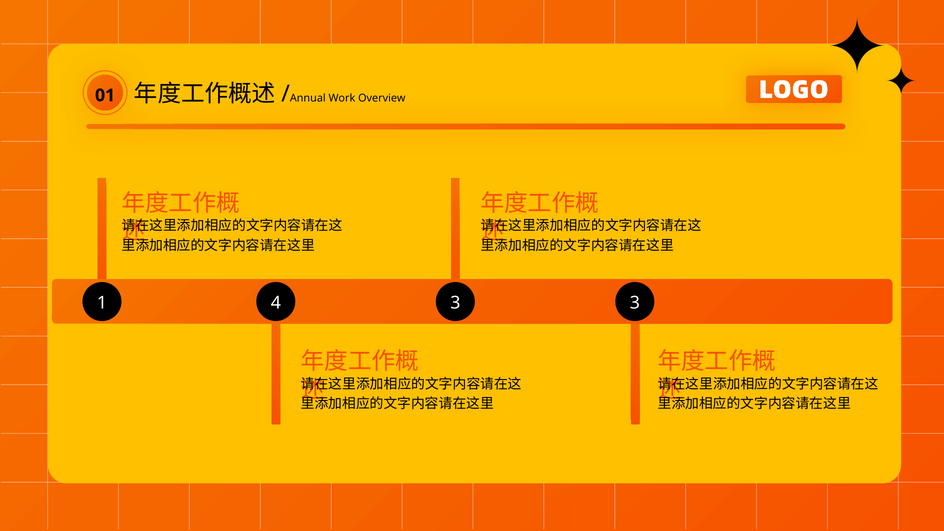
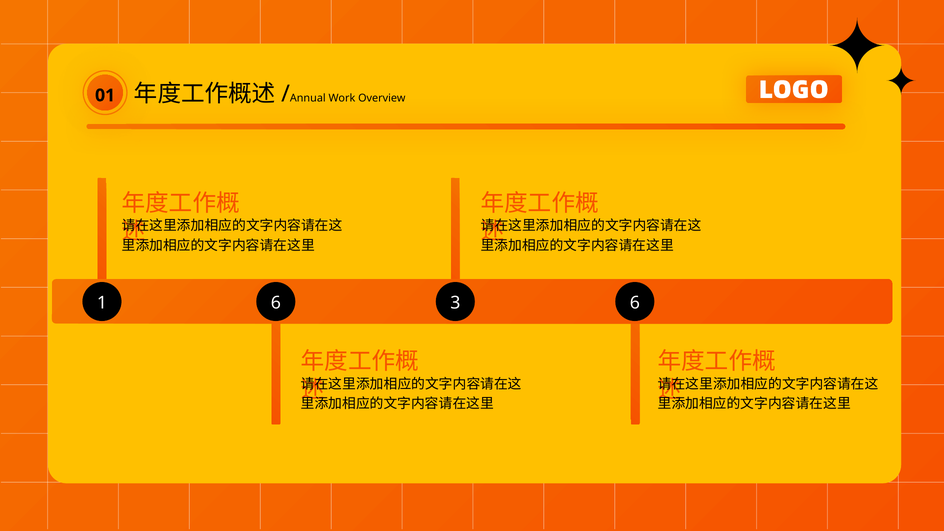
1 4: 4 -> 6 (276, 303)
3 3: 3 -> 6 (635, 303)
